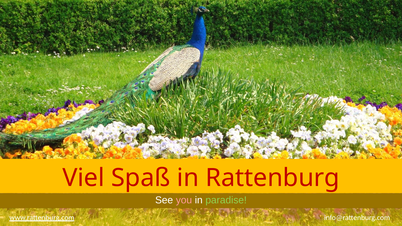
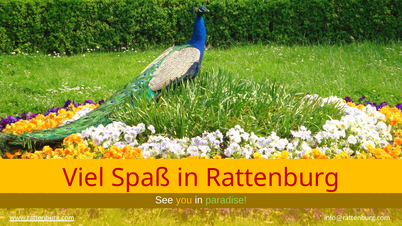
you colour: pink -> yellow (184, 200)
